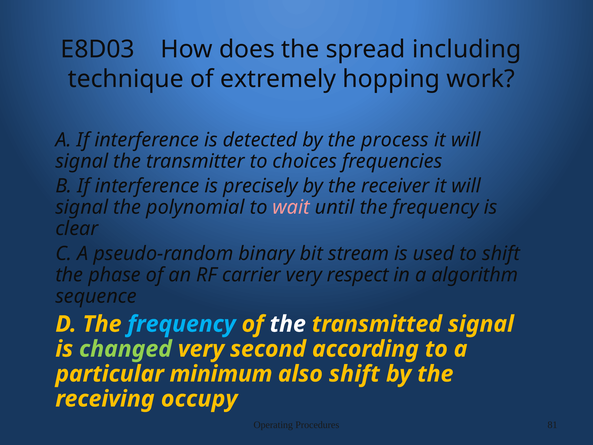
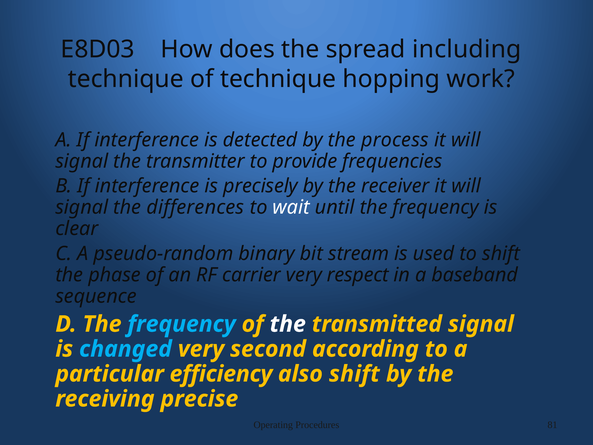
of extremely: extremely -> technique (278, 79)
choices: choices -> provide (305, 161)
polynomial: polynomial -> differences (195, 207)
wait colour: pink -> white (291, 207)
algorithm: algorithm -> baseband (475, 275)
changed colour: light green -> light blue (126, 349)
minimum: minimum -> efficiency (221, 374)
occupy: occupy -> precise (199, 399)
